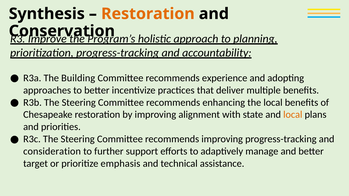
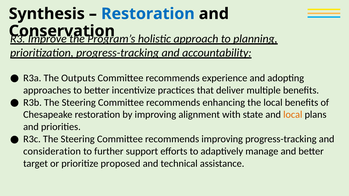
Restoration colour: orange -> blue (148, 14)
Building: Building -> Outputs (78, 78)
emphasis: emphasis -> proposed (120, 164)
